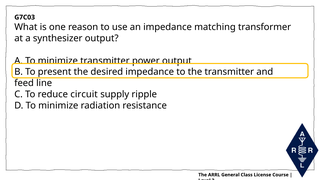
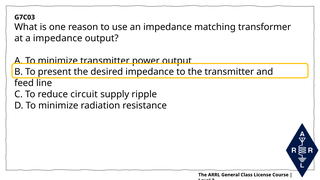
a synthesizer: synthesizer -> impedance (58, 38)
